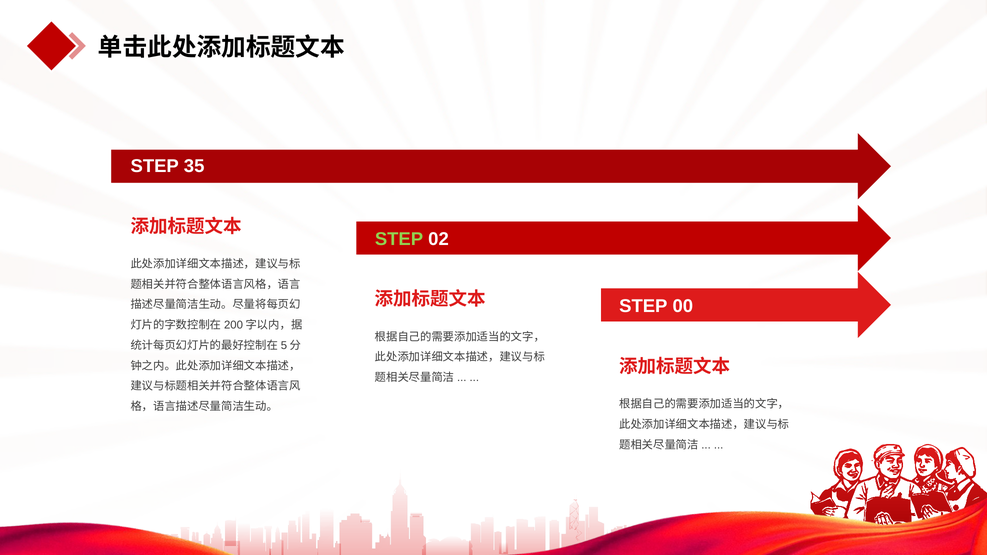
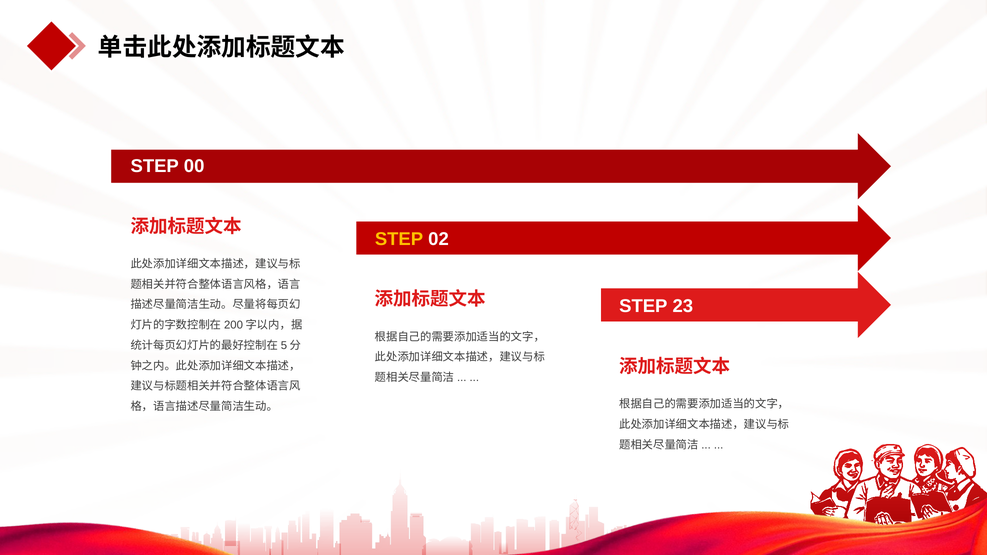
35: 35 -> 00 (194, 166)
STEP colour: light green -> yellow (399, 239)
00: 00 -> 23 (683, 306)
